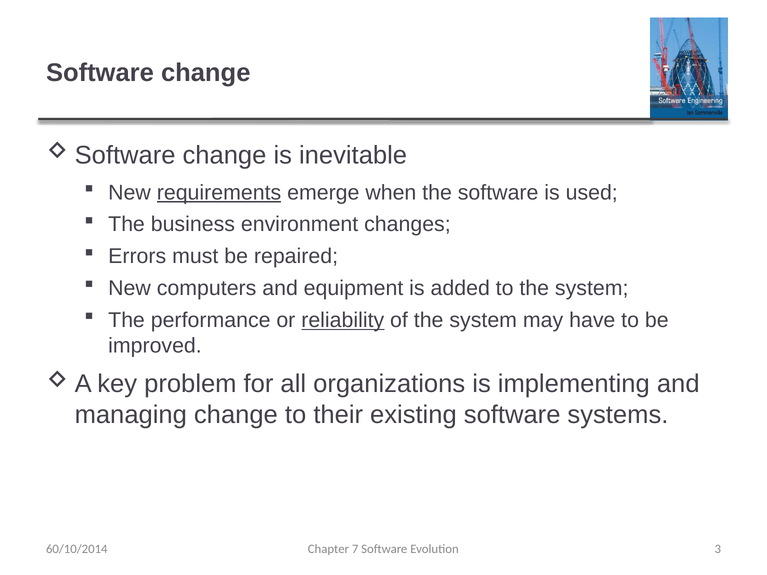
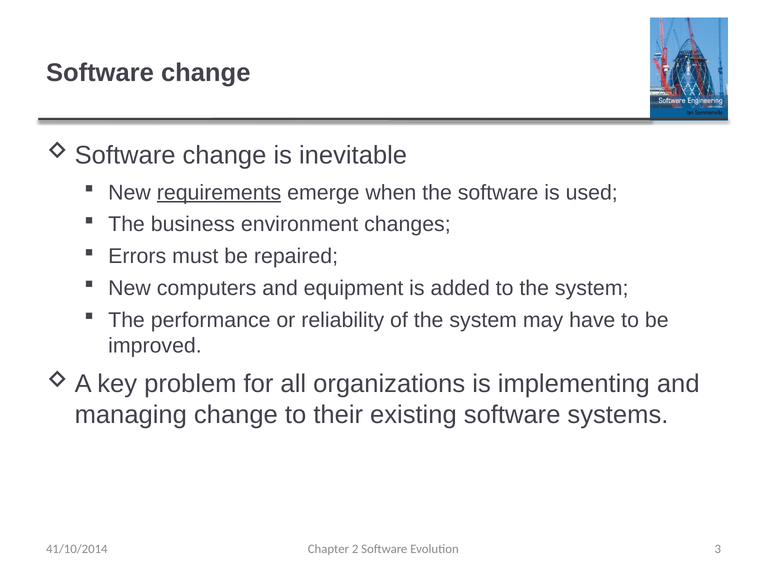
reliability underline: present -> none (343, 320)
7: 7 -> 2 (355, 549)
60/10/2014: 60/10/2014 -> 41/10/2014 (77, 549)
